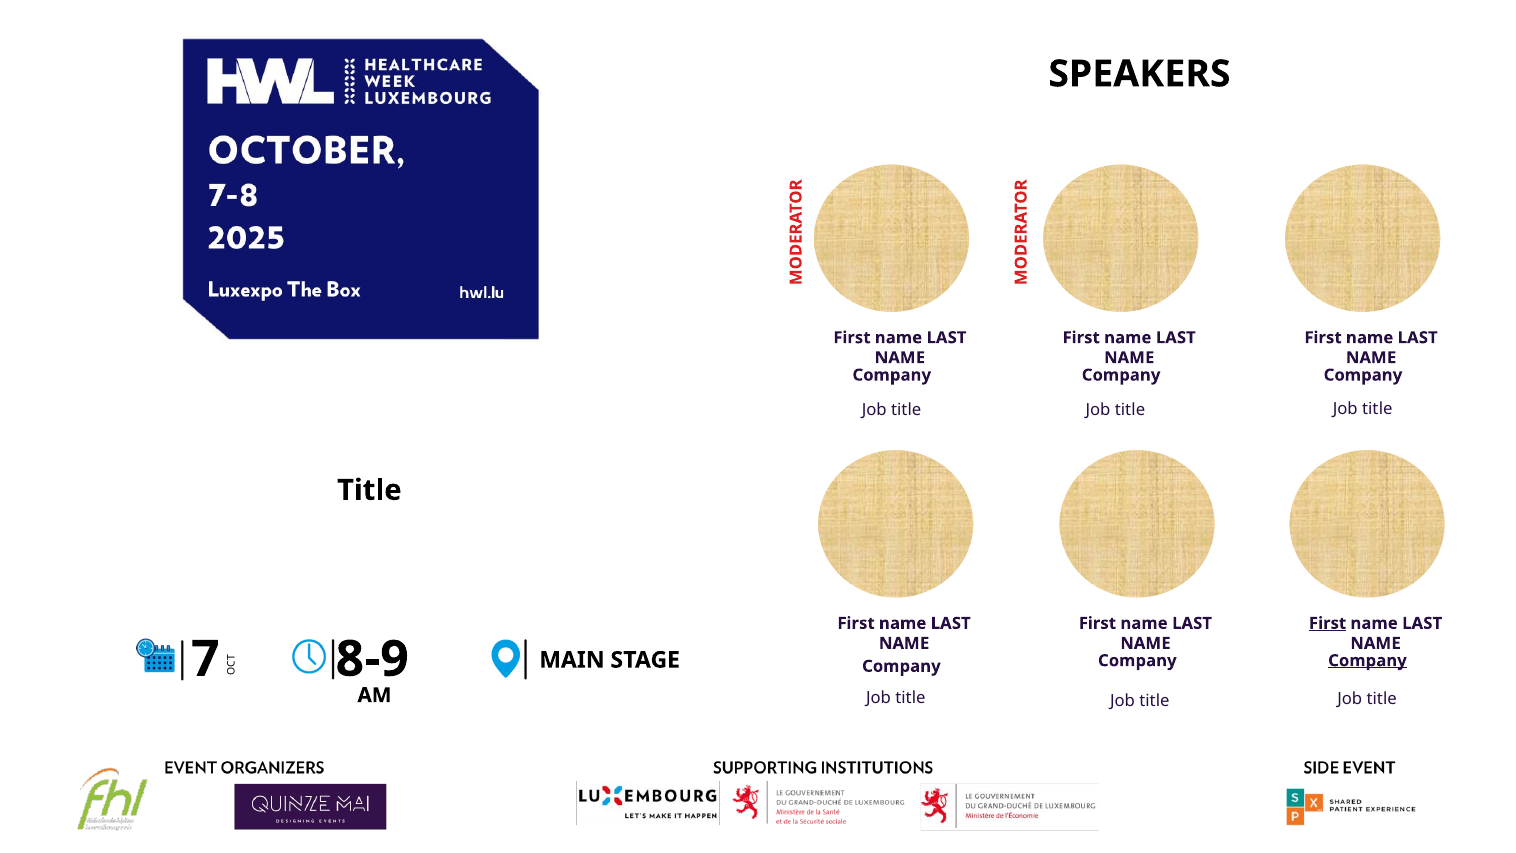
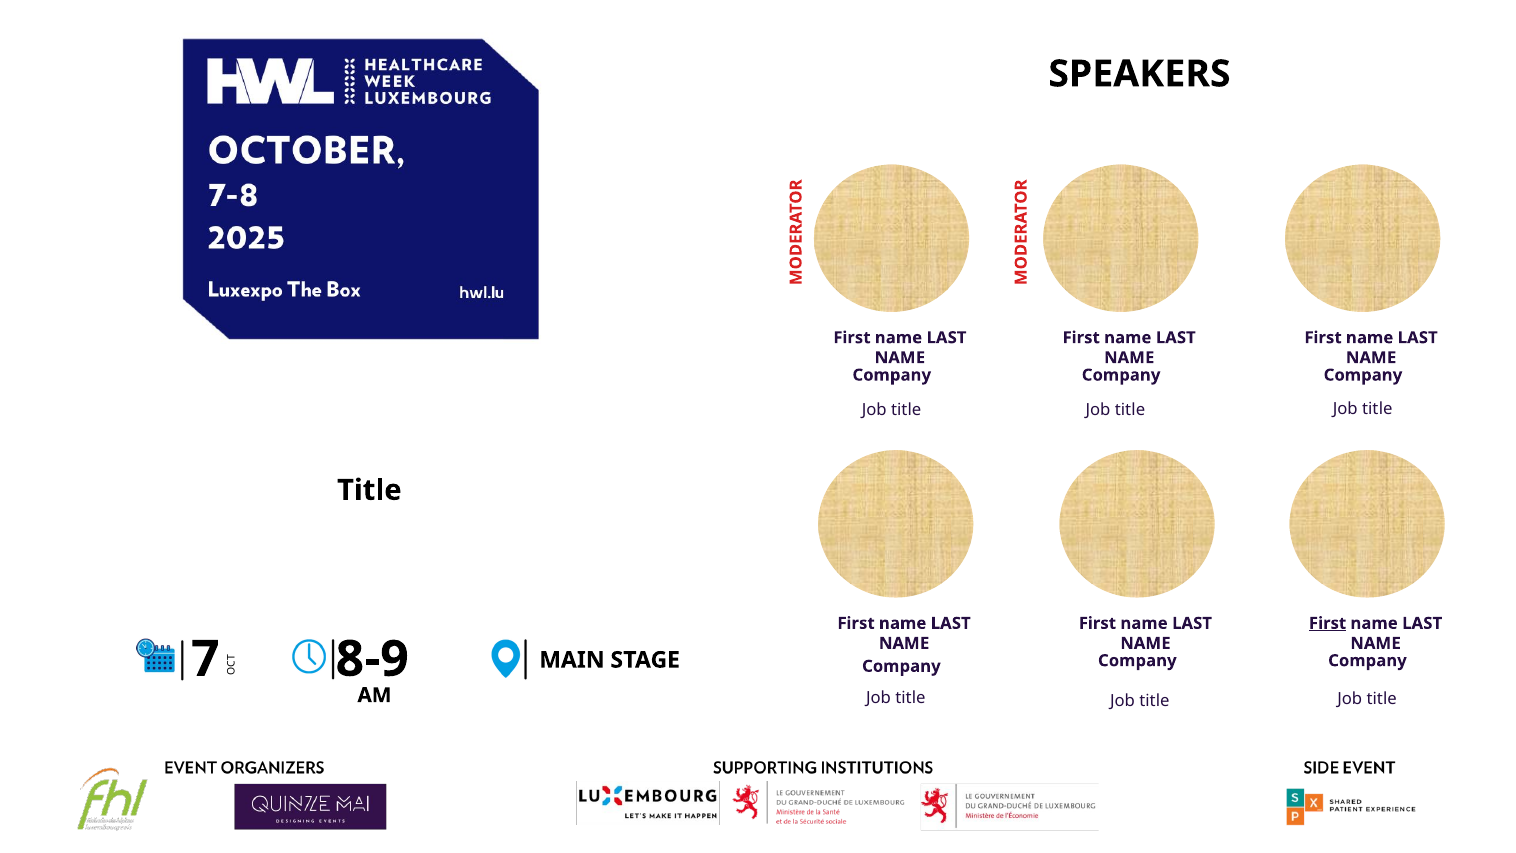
Company underline: present -> none (1367, 661)
